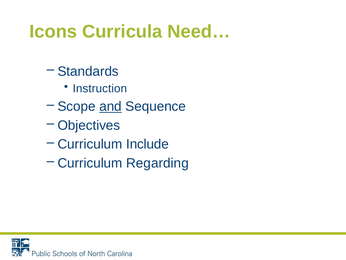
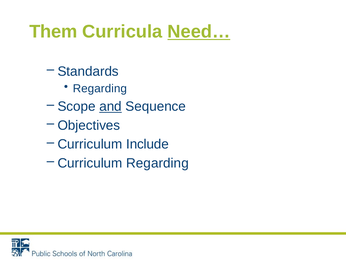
Icons: Icons -> Them (53, 32)
Need… underline: none -> present (199, 32)
Instruction: Instruction -> Regarding (100, 88)
